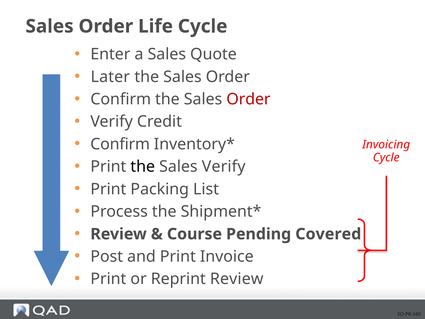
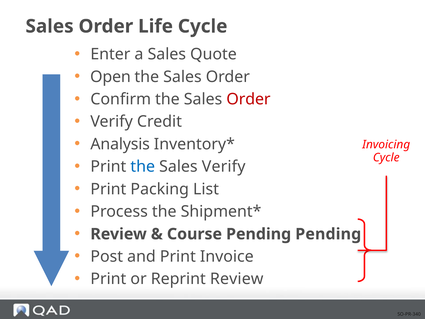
Later: Later -> Open (110, 77)
Confirm: Confirm -> Analysis (120, 144)
the colour: black -> blue (143, 167)
Pending Covered: Covered -> Pending (328, 234)
